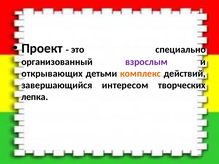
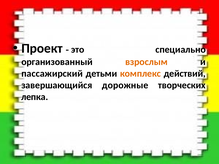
взрослым colour: purple -> orange (147, 62)
открывающих: открывающих -> пассажирский (52, 74)
интересом: интересом -> дорожные (125, 85)
